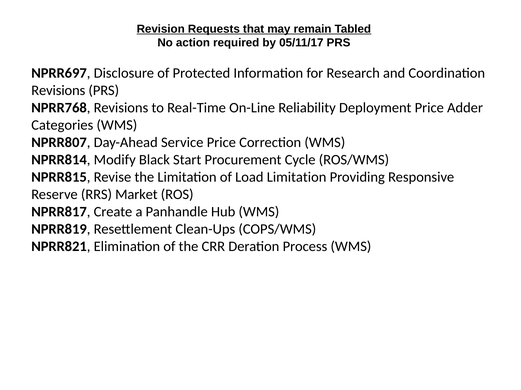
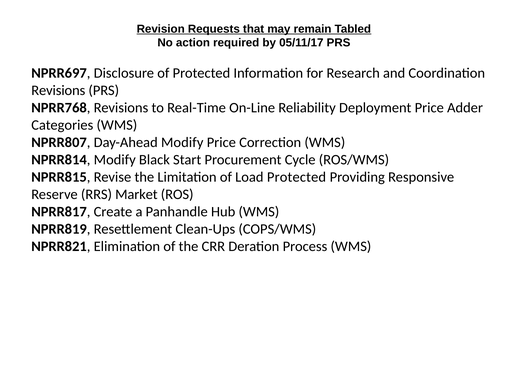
Day-Ahead Service: Service -> Modify (182, 143)
Load Limitation: Limitation -> Protected (297, 177)
